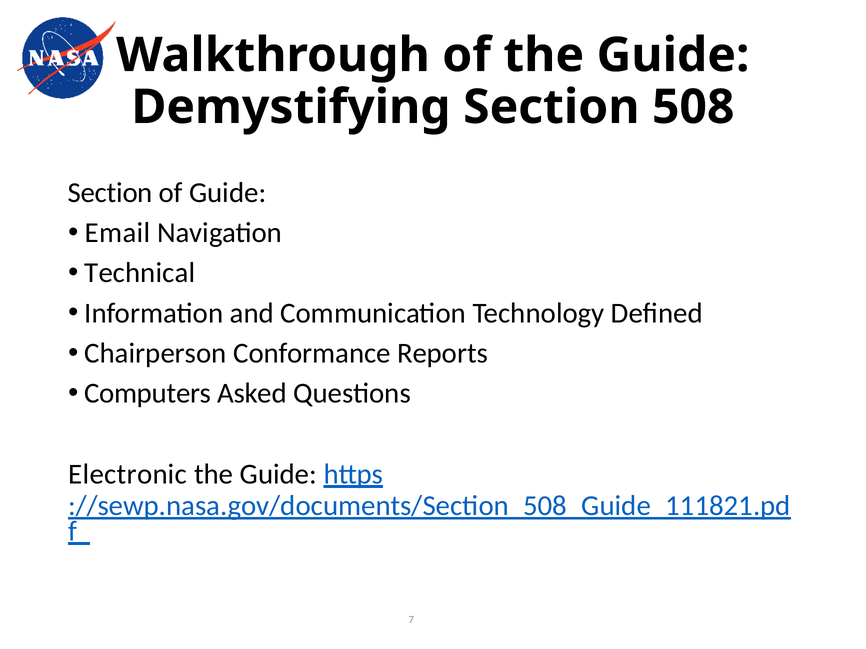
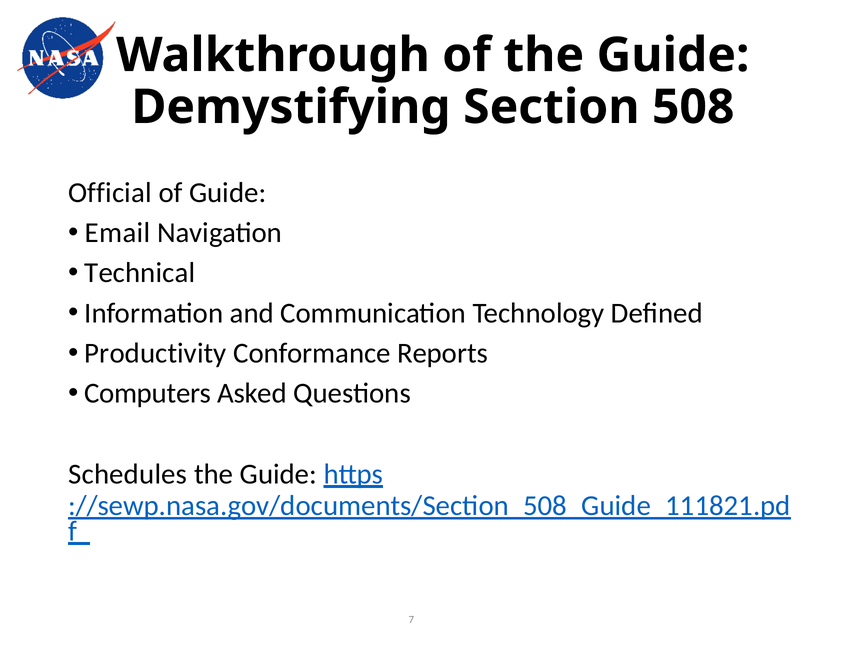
Section: Section -> Official (110, 193)
Chairperson: Chairperson -> Productivity (155, 353)
Electronic: Electronic -> Schedules (128, 474)
